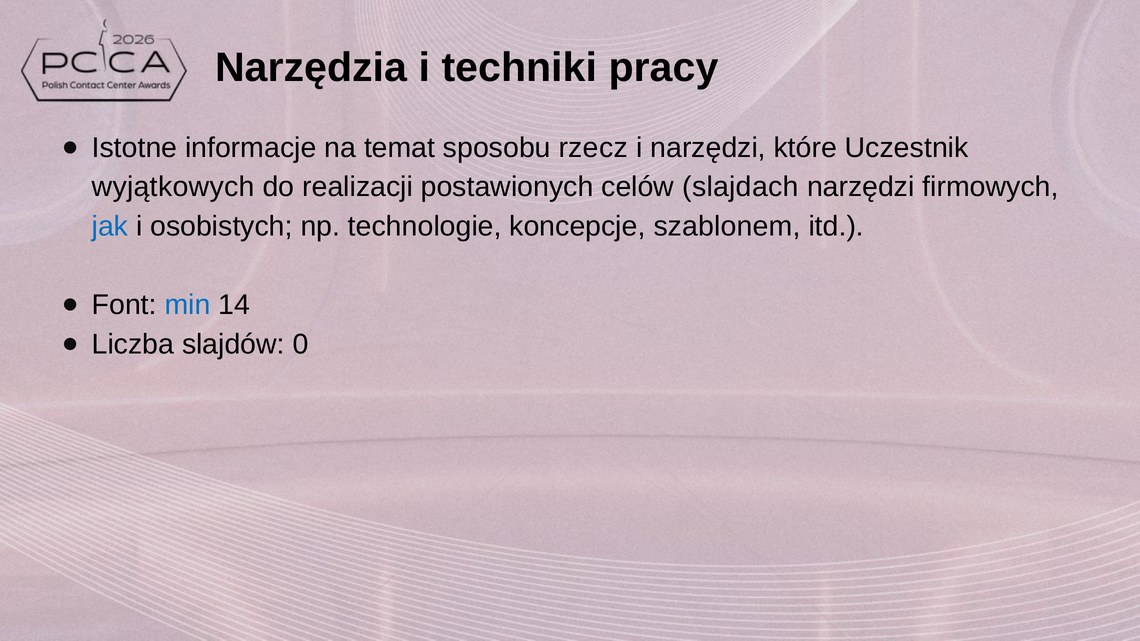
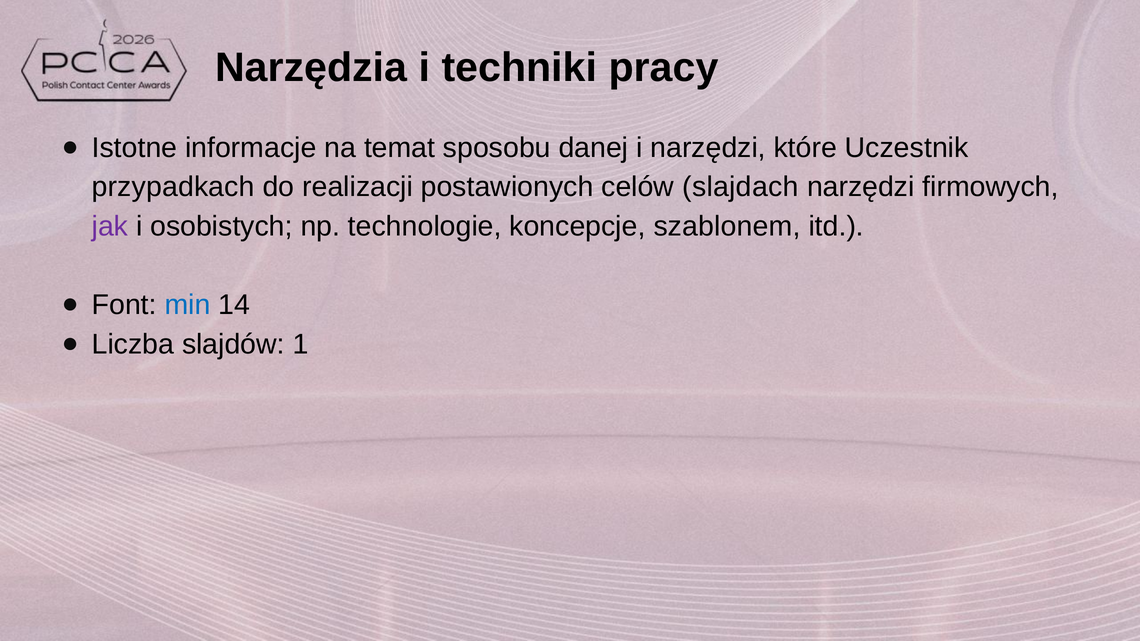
rzecz: rzecz -> danej (593, 148)
wyjątkowych: wyjątkowych -> przypadkach (173, 187)
jak colour: blue -> purple (110, 226)
0: 0 -> 1 (301, 344)
